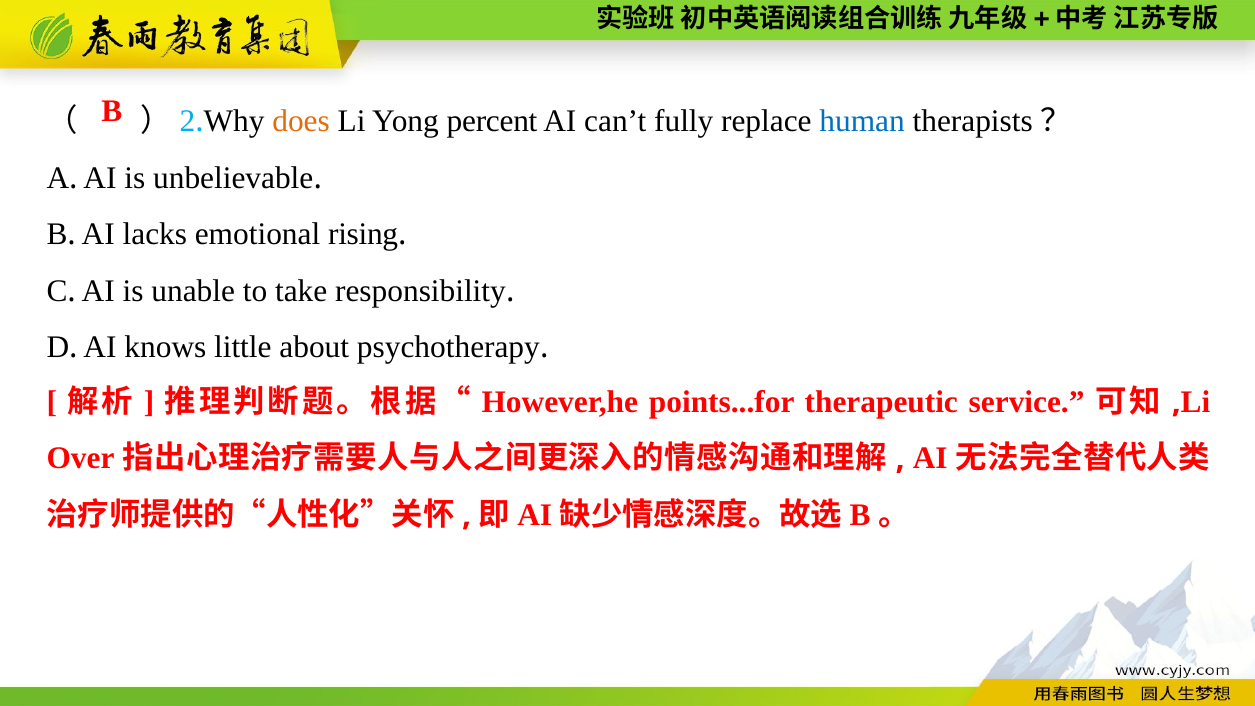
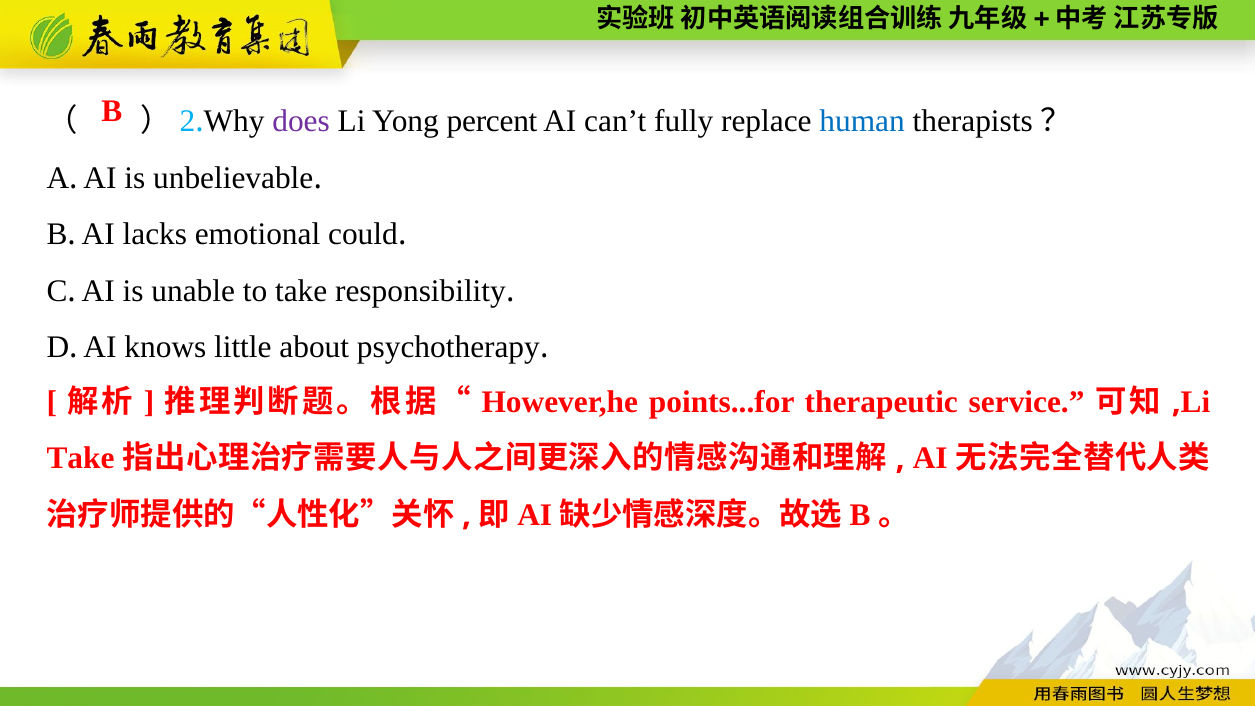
does colour: orange -> purple (301, 121)
rising: rising -> could (363, 234)
Over: Over -> Take (81, 459)
